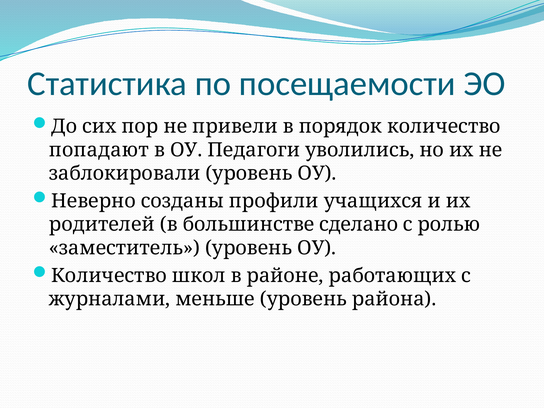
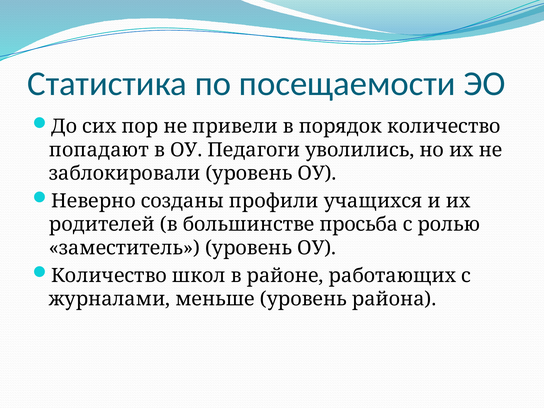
сделано: сделано -> просьба (359, 224)
